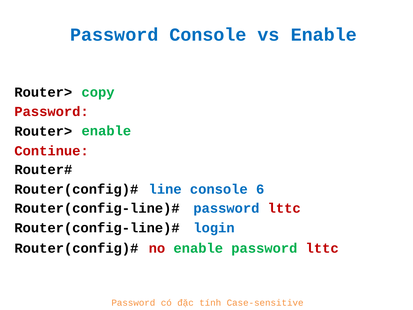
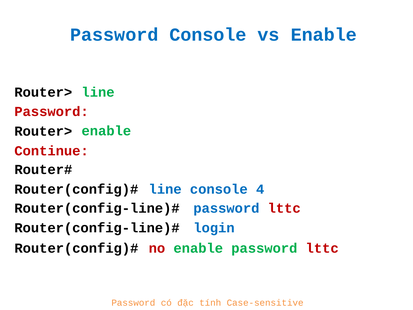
Router> copy: copy -> line (98, 92)
6: 6 -> 4 (260, 189)
